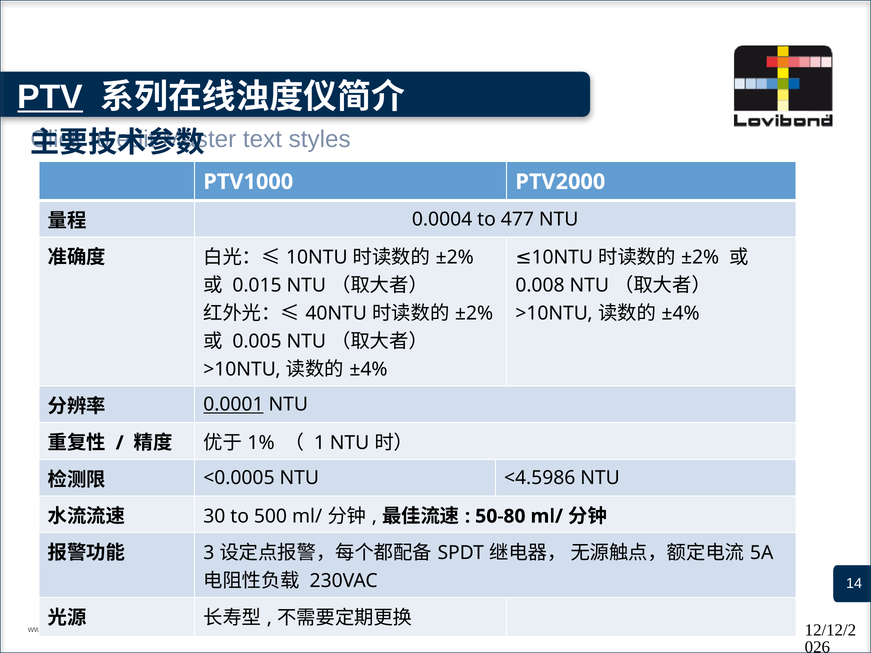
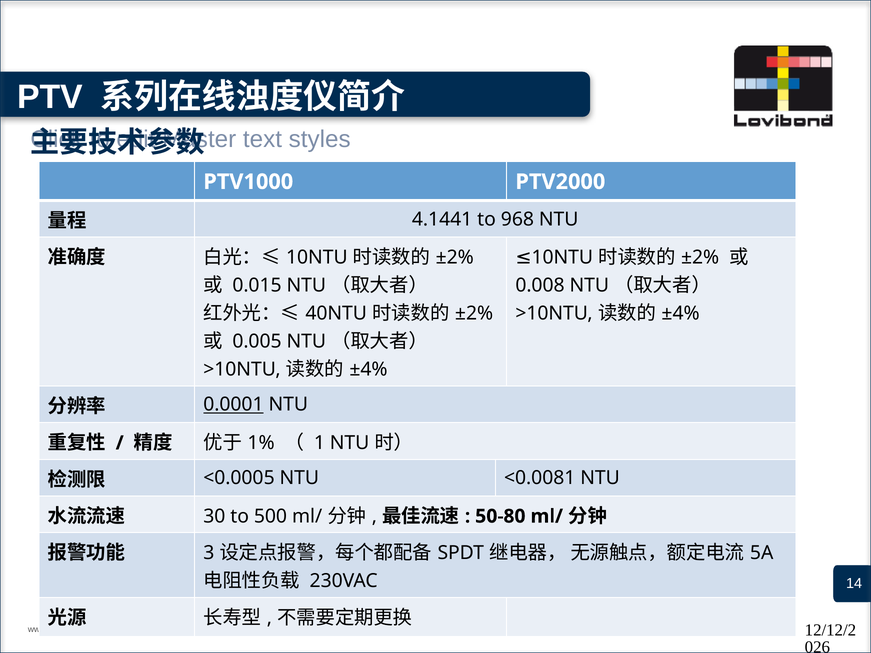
PTV underline: present -> none (50, 97)
0.0004: 0.0004 -> 4.1441 (442, 219)
477: 477 -> 968 (517, 219)
<4.5986: <4.5986 -> <0.0081 (540, 478)
